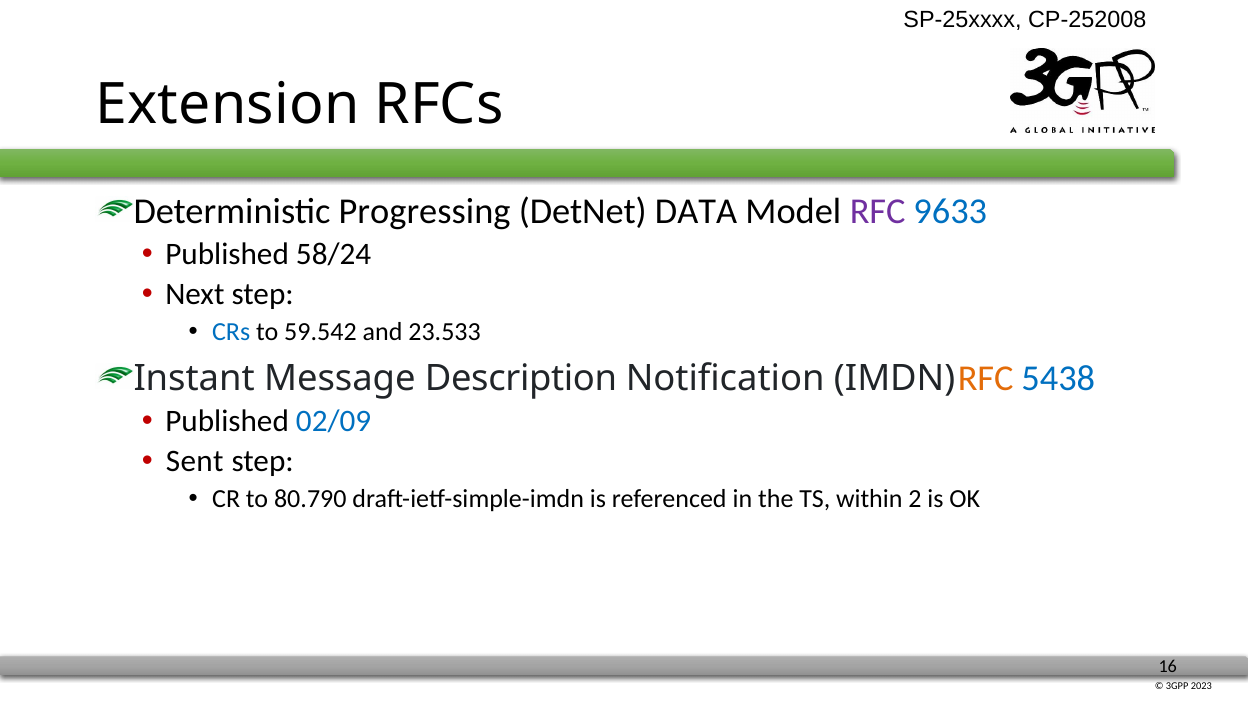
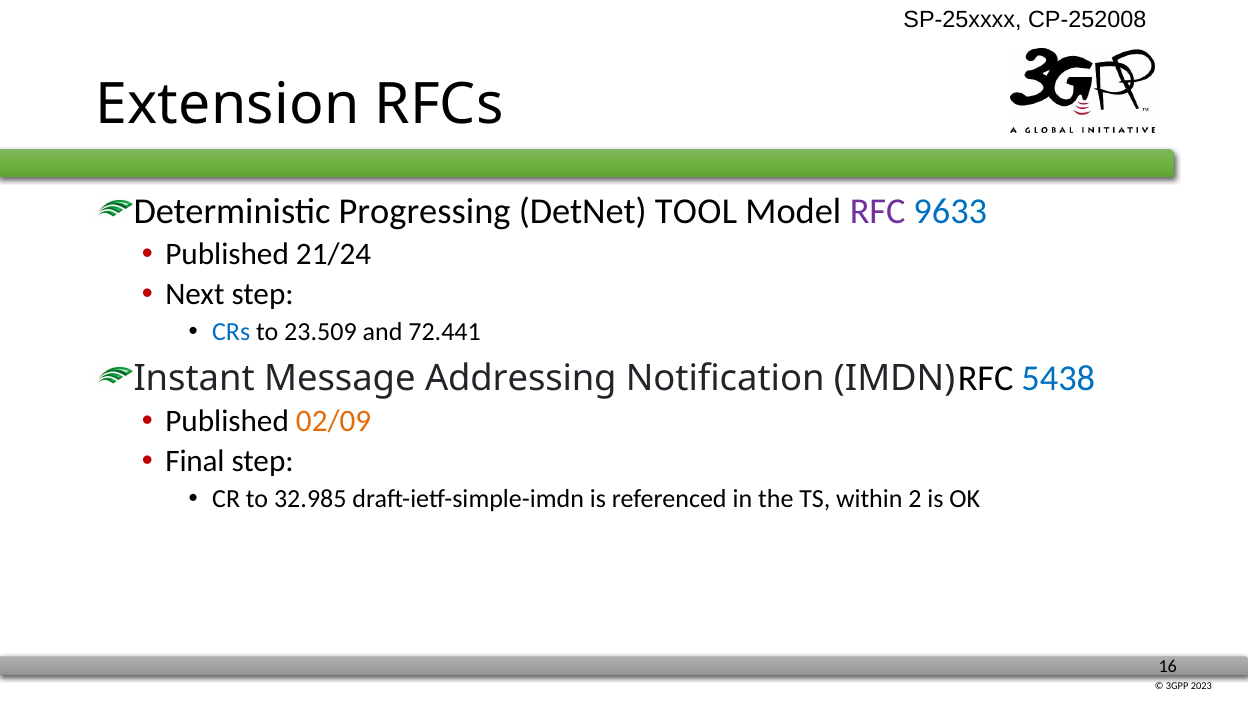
DATA: DATA -> TOOL (696, 211)
58/24: 58/24 -> 21/24 (334, 254)
59.542: 59.542 -> 23.509 (320, 332)
23.533: 23.533 -> 72.441 (445, 332)
Description: Description -> Addressing (521, 378)
RFC colour: orange -> black (986, 378)
02/09 colour: blue -> orange (334, 421)
Sent: Sent -> Final (195, 461)
80.790: 80.790 -> 32.985 (310, 499)
